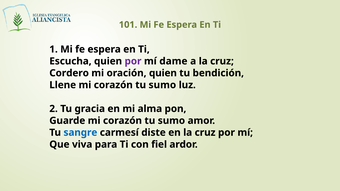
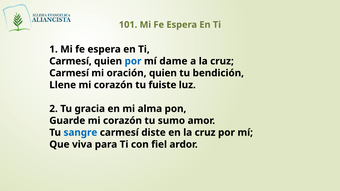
Escucha: Escucha -> Carmesí (70, 61)
por colour: purple -> blue (133, 61)
Cordero: Cordero -> Carmesí (69, 73)
sumo: sumo -> fuiste (162, 85)
